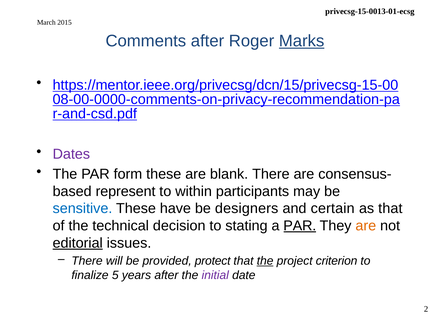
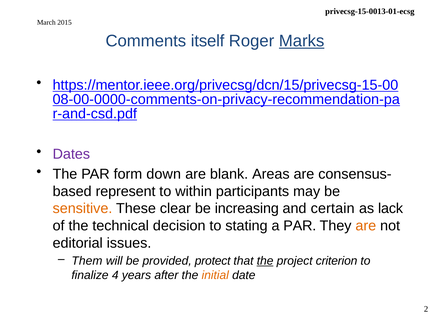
Comments after: after -> itself (208, 41)
form these: these -> down (164, 174)
blank There: There -> Areas (271, 174)
sensitive colour: blue -> orange (82, 208)
have: have -> clear (175, 208)
designers: designers -> increasing (247, 208)
as that: that -> lack (391, 208)
PAR underline: present -> none (300, 225)
editorial underline: present -> none (78, 243)
There: There -> Them (87, 261)
5: 5 -> 4 (115, 275)
initial colour: purple -> orange (215, 275)
